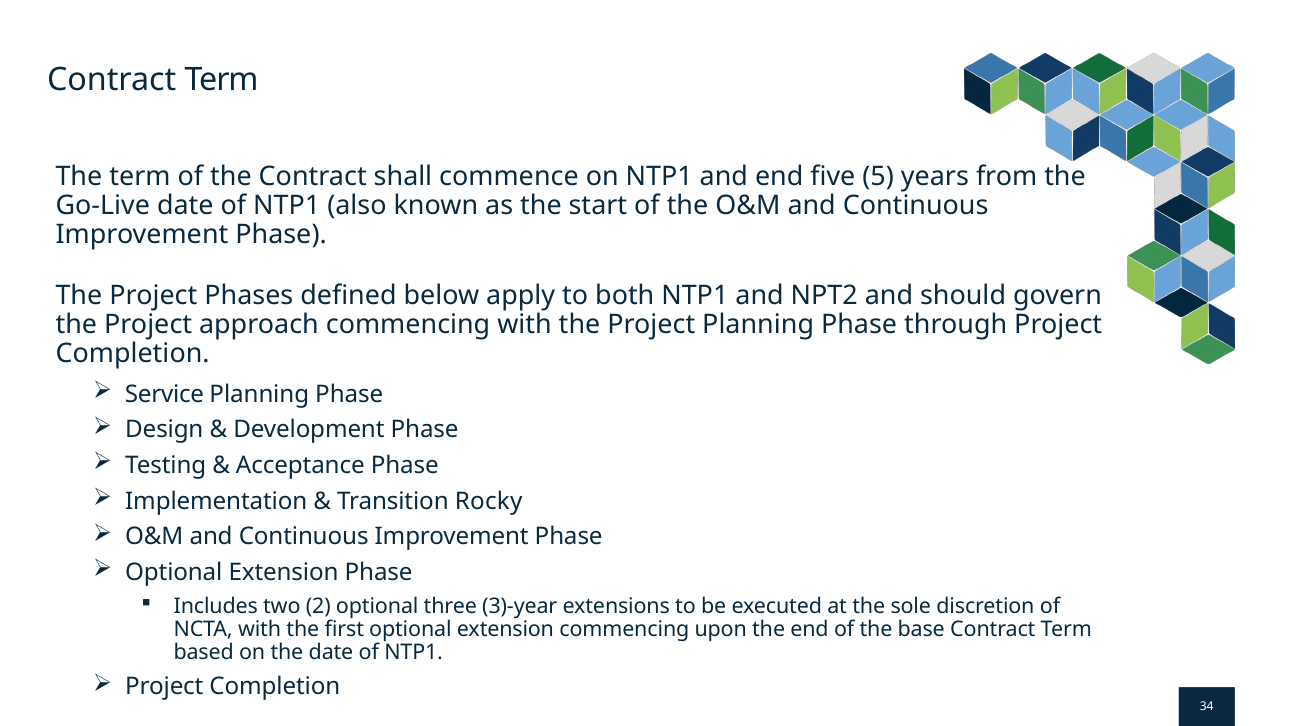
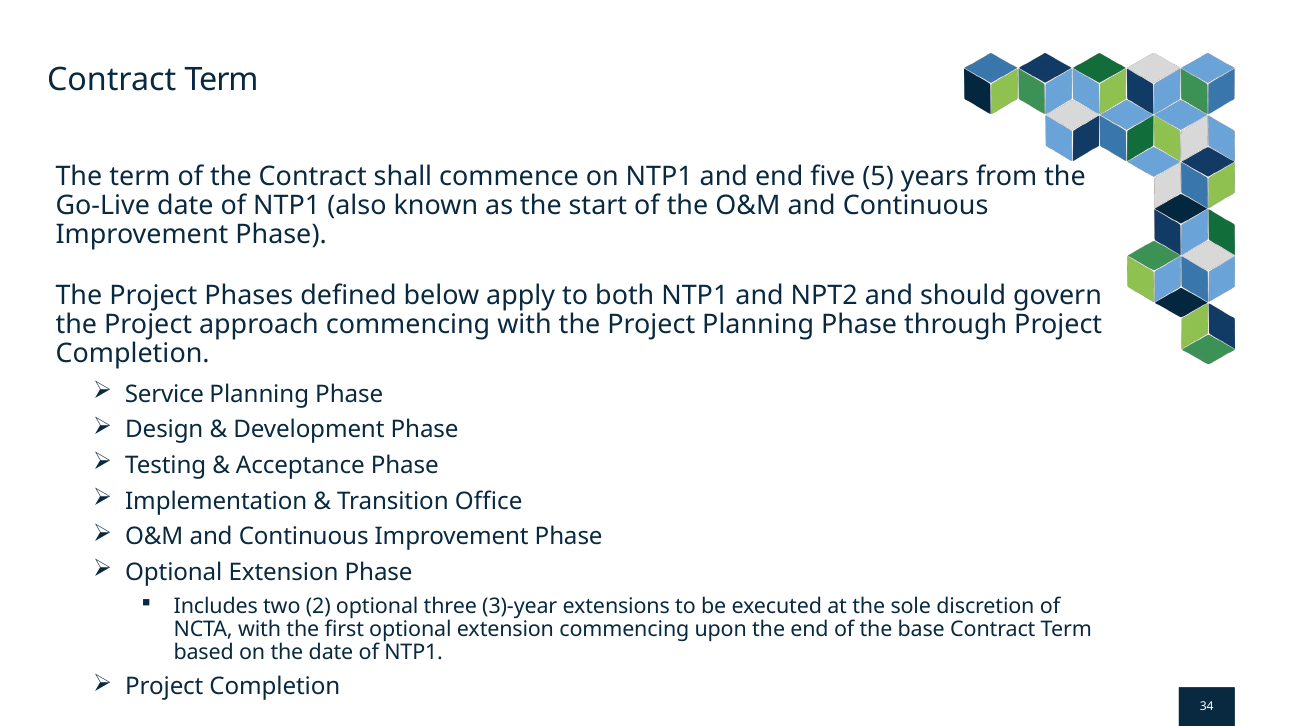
Rocky: Rocky -> Office (489, 501)
